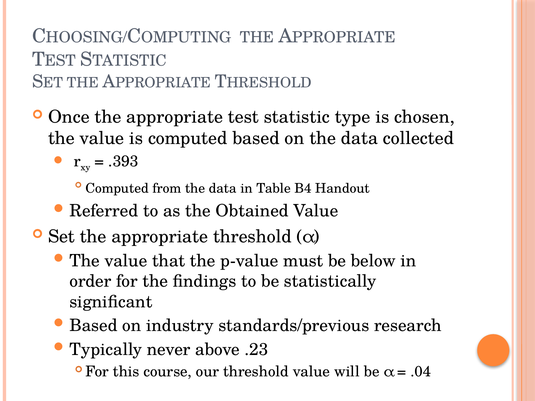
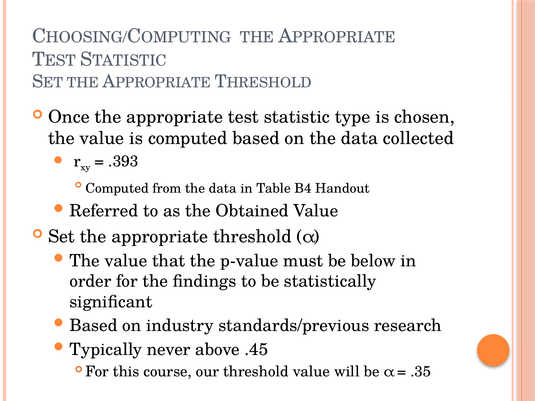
.23: .23 -> .45 (256, 350)
.04: .04 -> .35 (421, 372)
